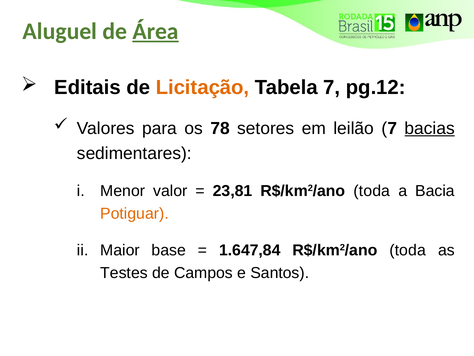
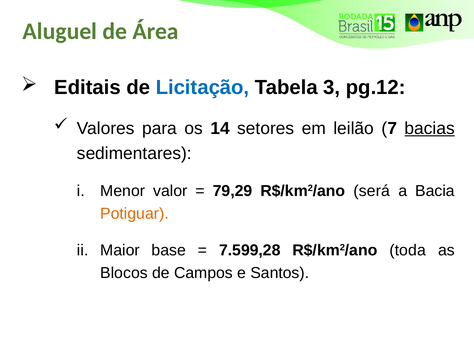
Área underline: present -> none (156, 31)
Licitação colour: orange -> blue (202, 87)
Tabela 7: 7 -> 3 (332, 87)
78: 78 -> 14 (220, 128)
23,81: 23,81 -> 79,29 (233, 191)
toda: toda -> será (372, 191)
1.647,84: 1.647,84 -> 7.599,28 (250, 250)
Testes: Testes -> Blocos (124, 273)
